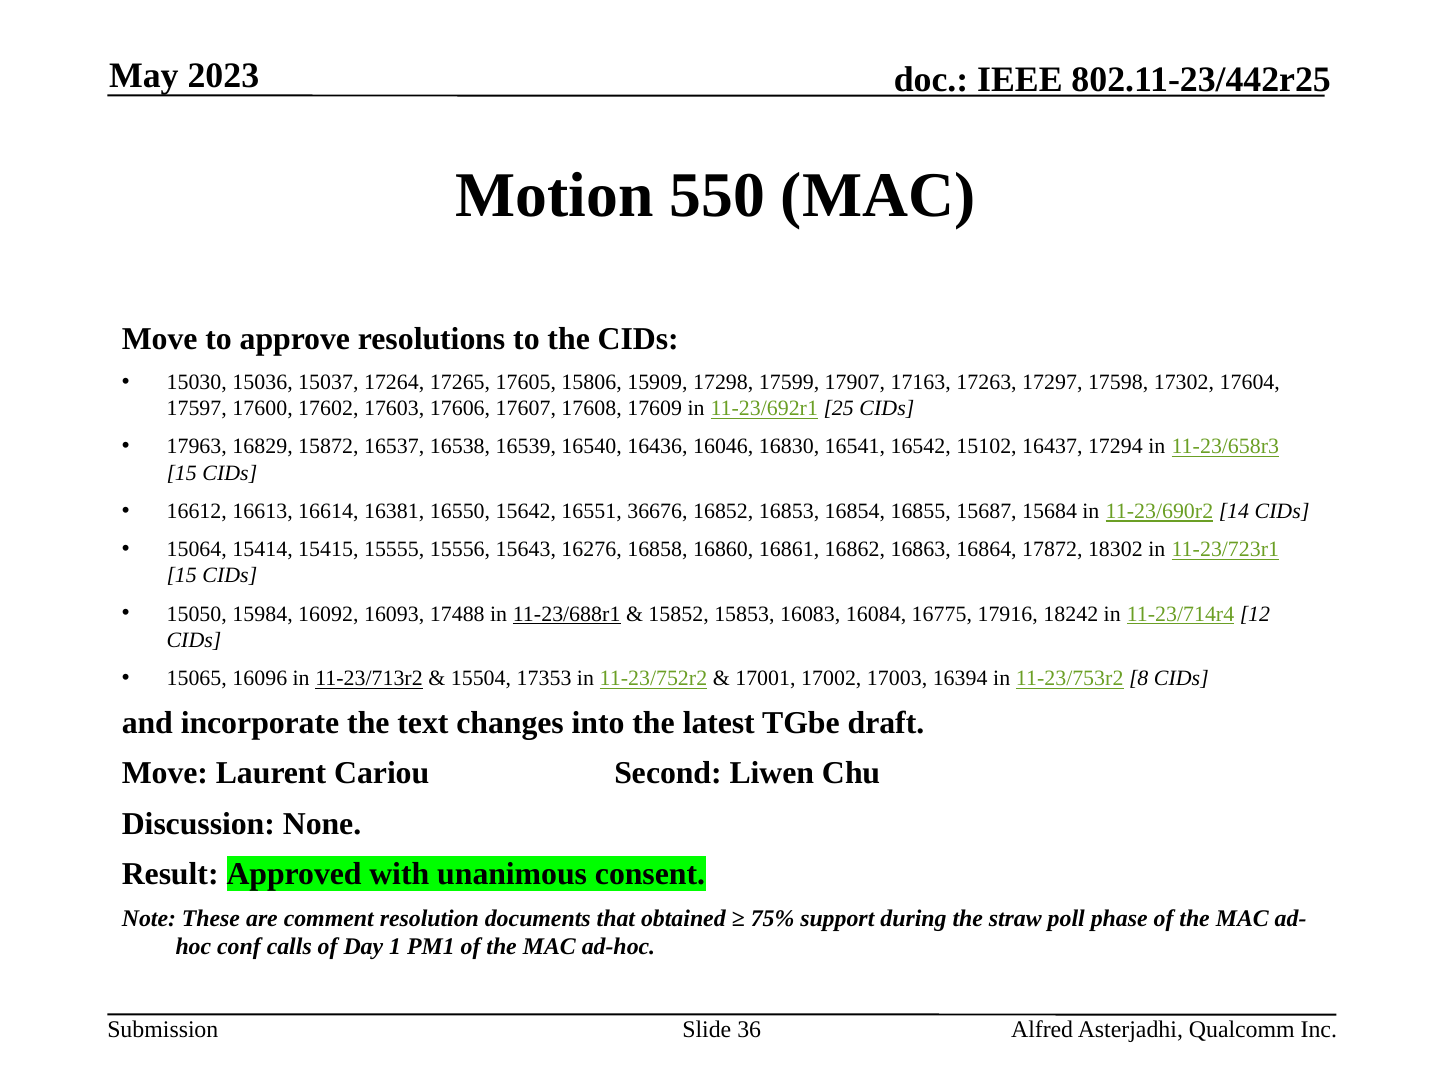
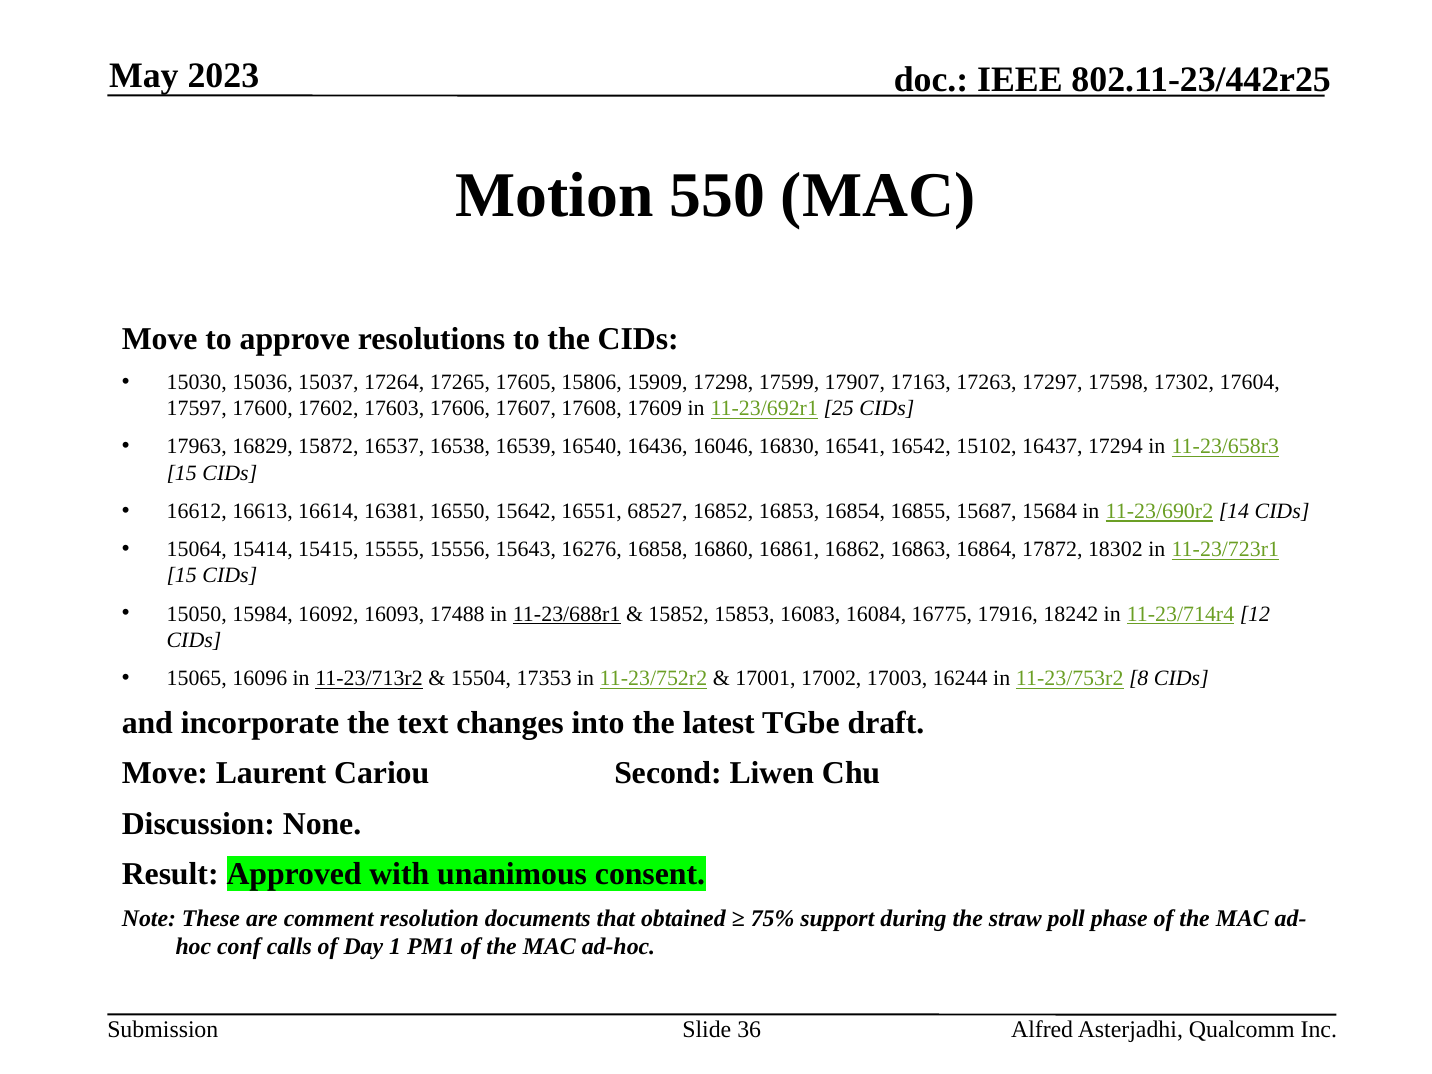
36676: 36676 -> 68527 (657, 511)
16394: 16394 -> 16244 (960, 678)
